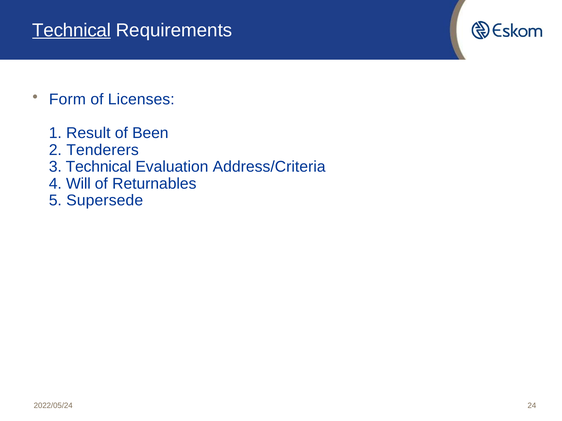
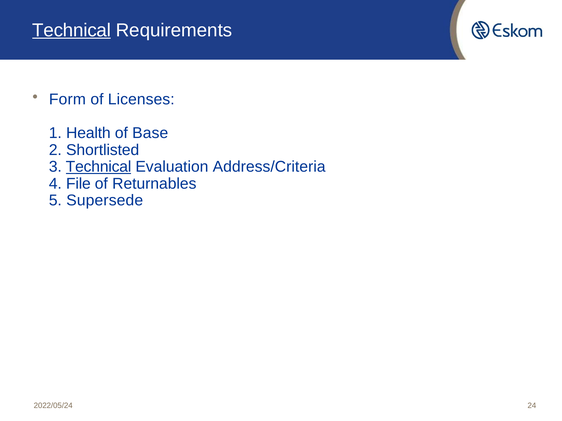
Result: Result -> Health (88, 133)
Been: Been -> Base (150, 133)
Tenderers: Tenderers -> Shortlisted (103, 150)
Technical underline: none -> present (99, 167)
Will: Will -> File (78, 184)
